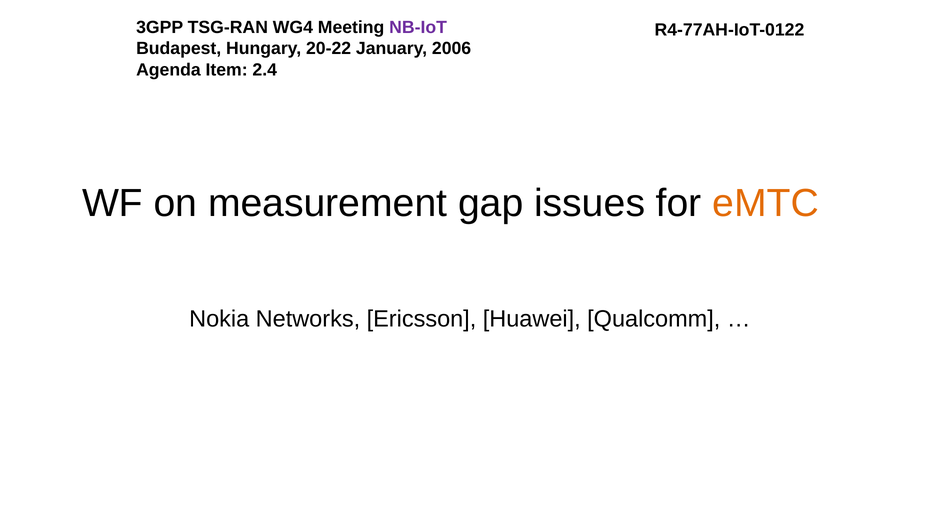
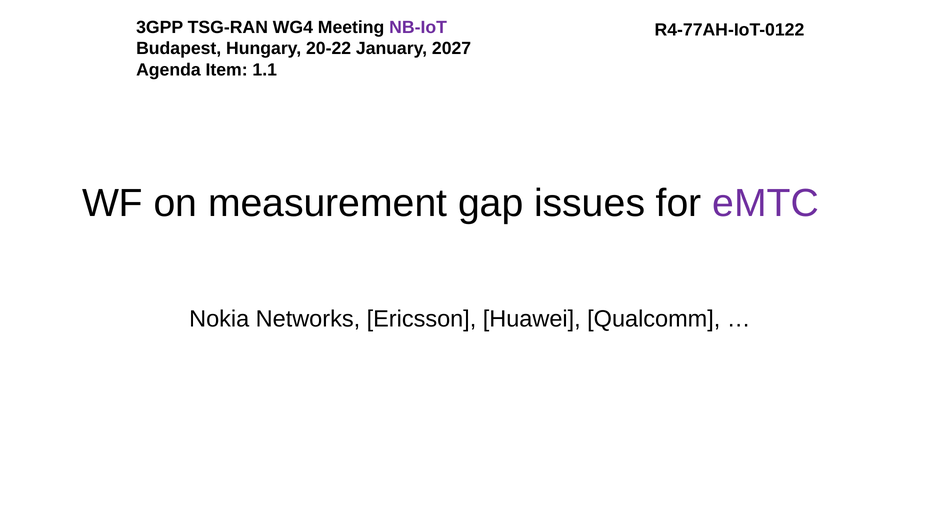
2006: 2006 -> 2027 (452, 49)
2.4: 2.4 -> 1.1 (265, 70)
eMTC colour: orange -> purple (766, 203)
